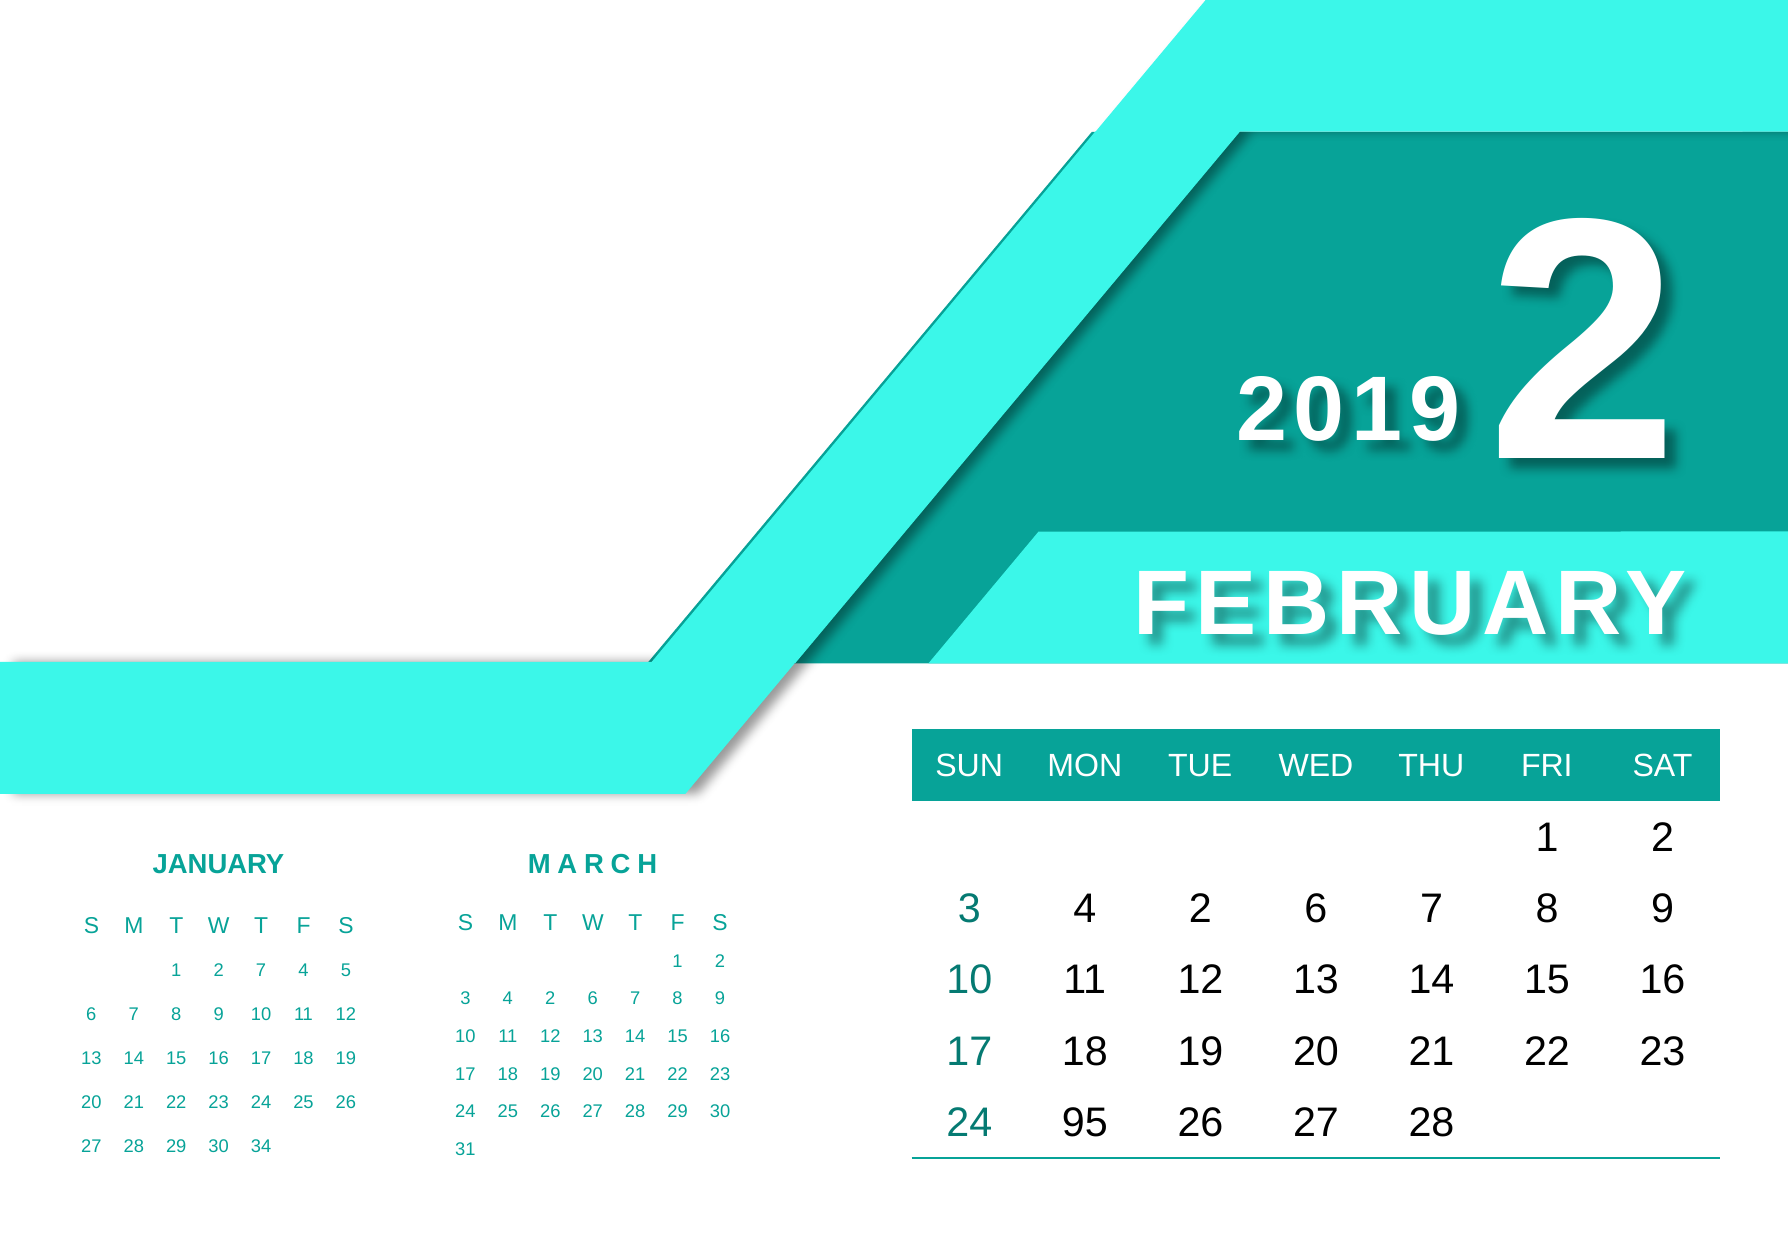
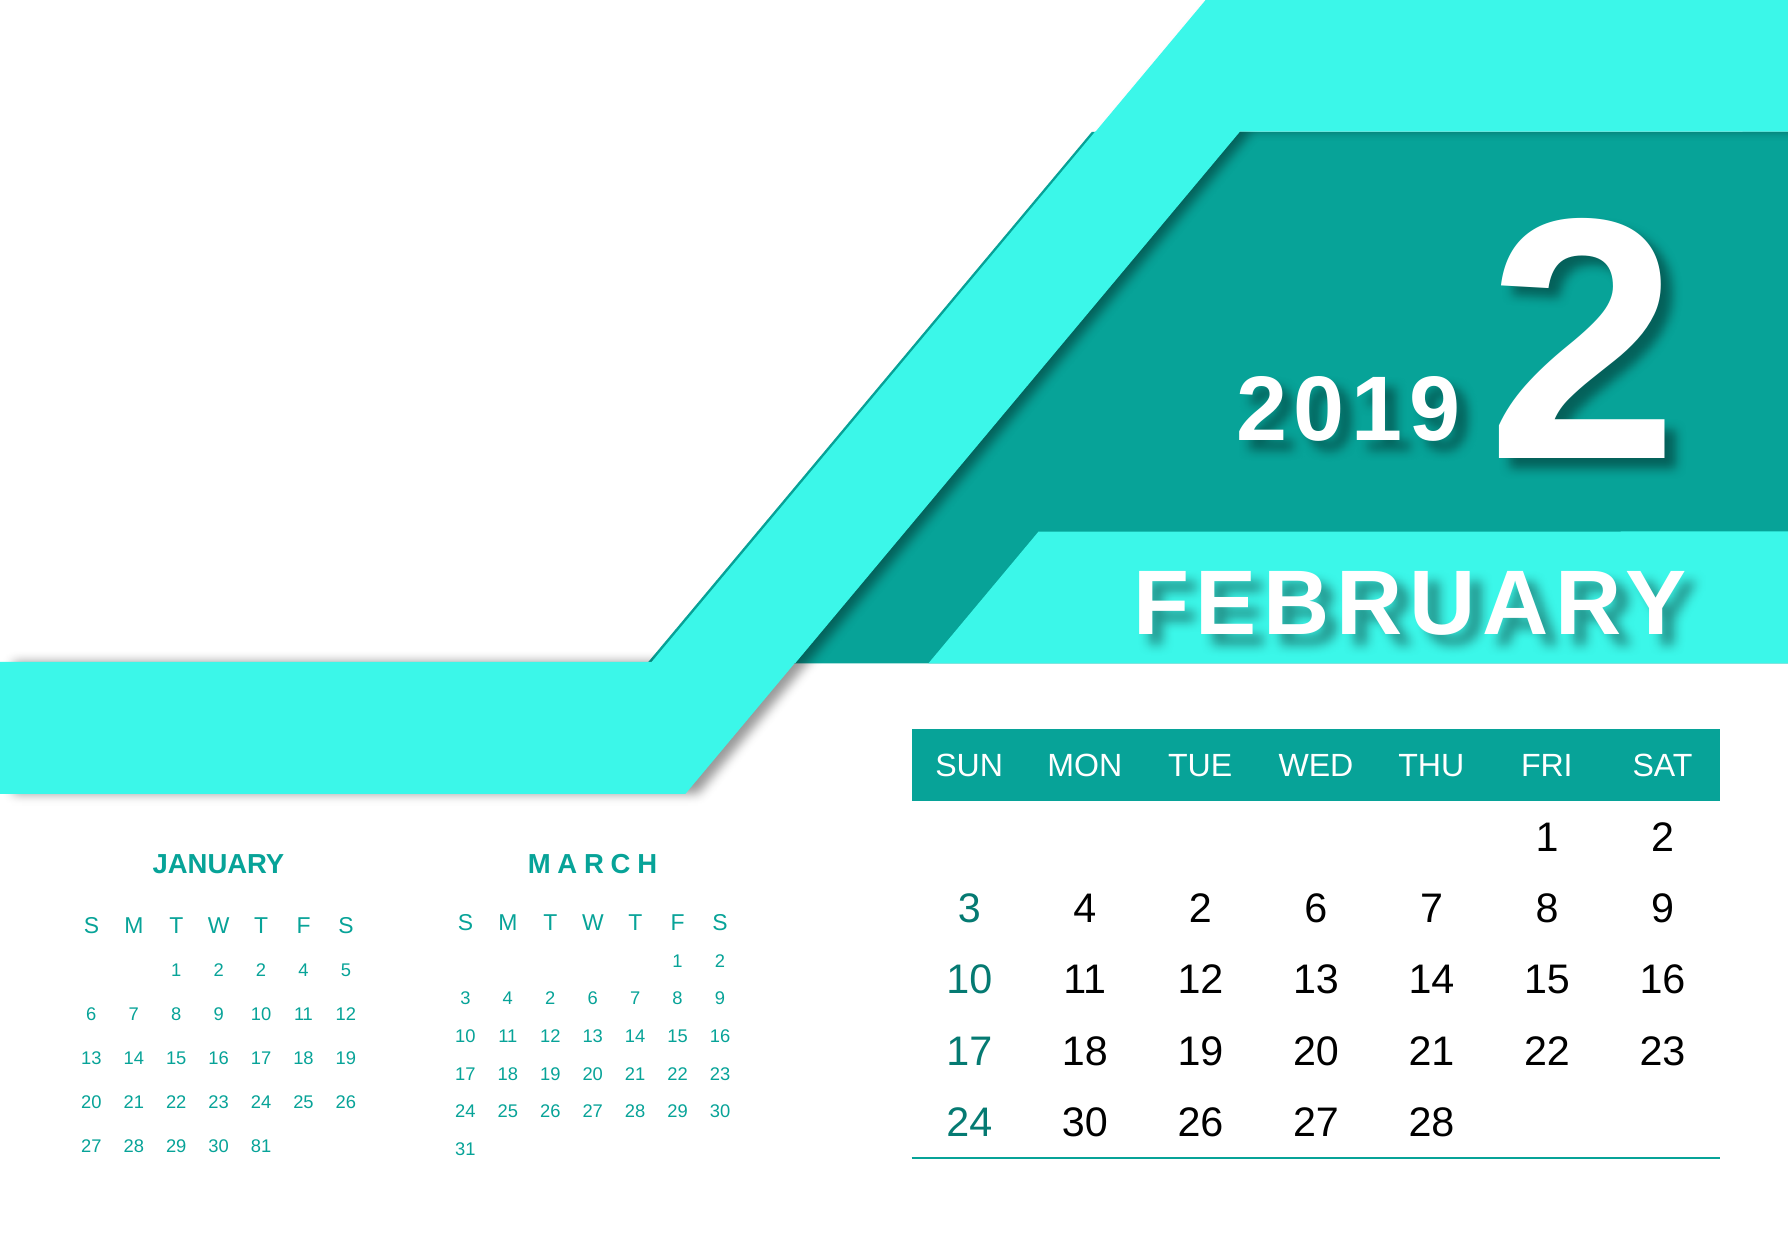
2 7: 7 -> 2 (261, 970)
24 95: 95 -> 30 (1085, 1123)
34: 34 -> 81 (261, 1146)
